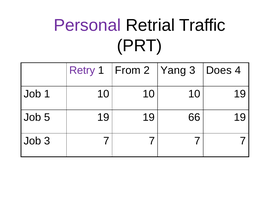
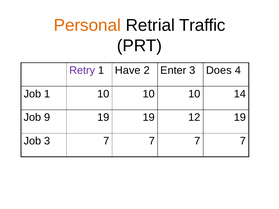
Personal colour: purple -> orange (87, 25)
From: From -> Have (128, 70)
Yang: Yang -> Enter (173, 70)
10 19: 19 -> 14 (240, 94)
5: 5 -> 9 (47, 118)
66: 66 -> 12 (194, 118)
